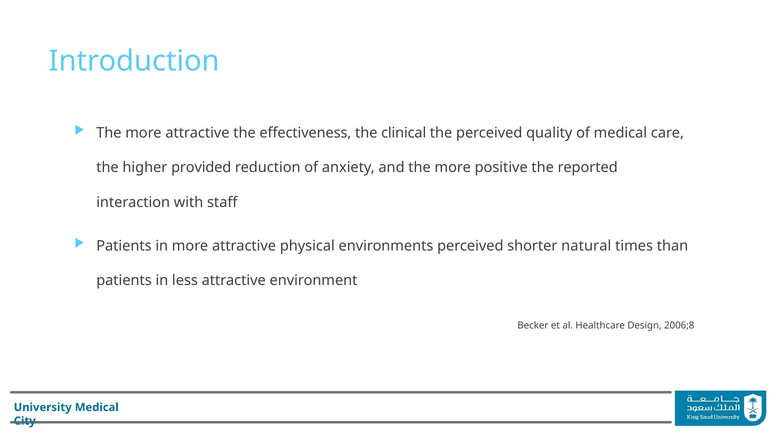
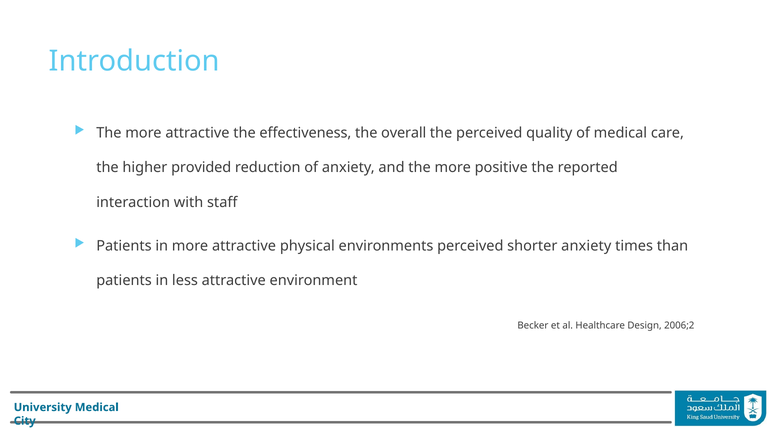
clinical: clinical -> overall (404, 133)
shorter natural: natural -> anxiety (586, 245)
2006;8: 2006;8 -> 2006;2 (679, 325)
